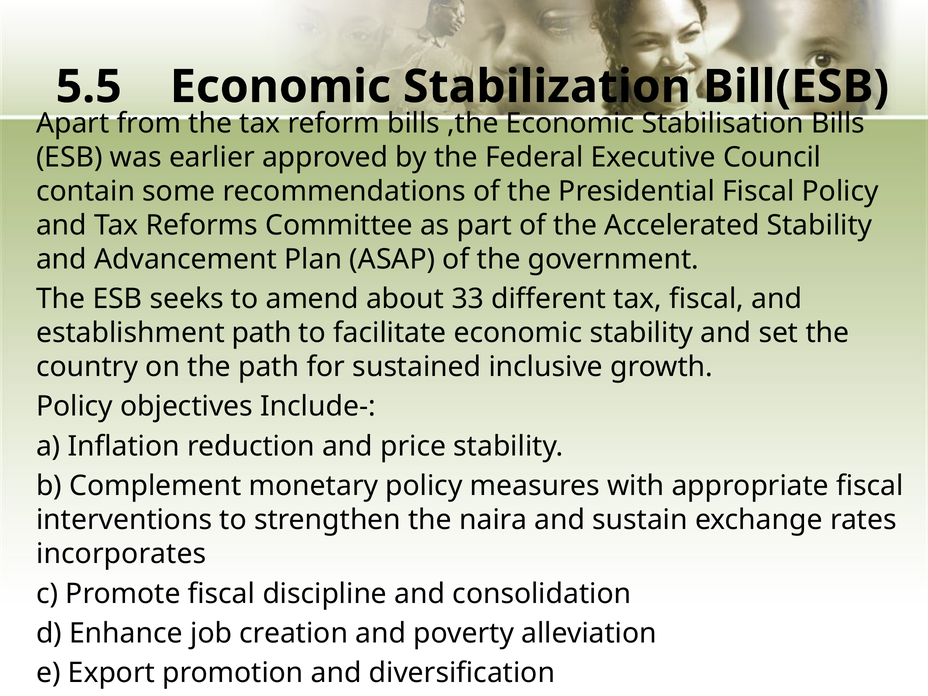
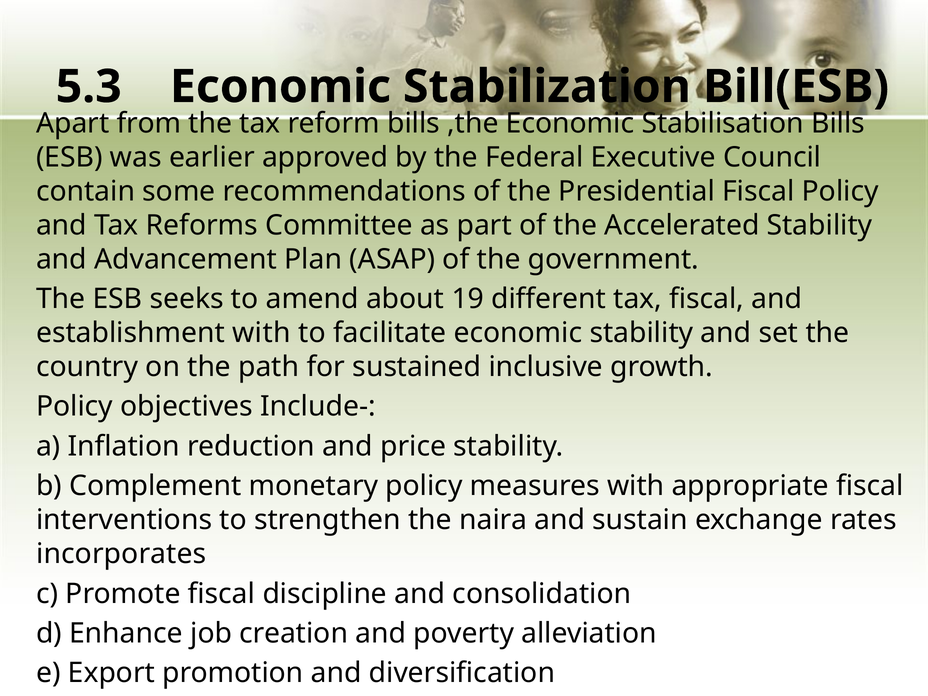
5.5: 5.5 -> 5.3 (89, 87)
33: 33 -> 19 (468, 299)
establishment path: path -> with (262, 333)
